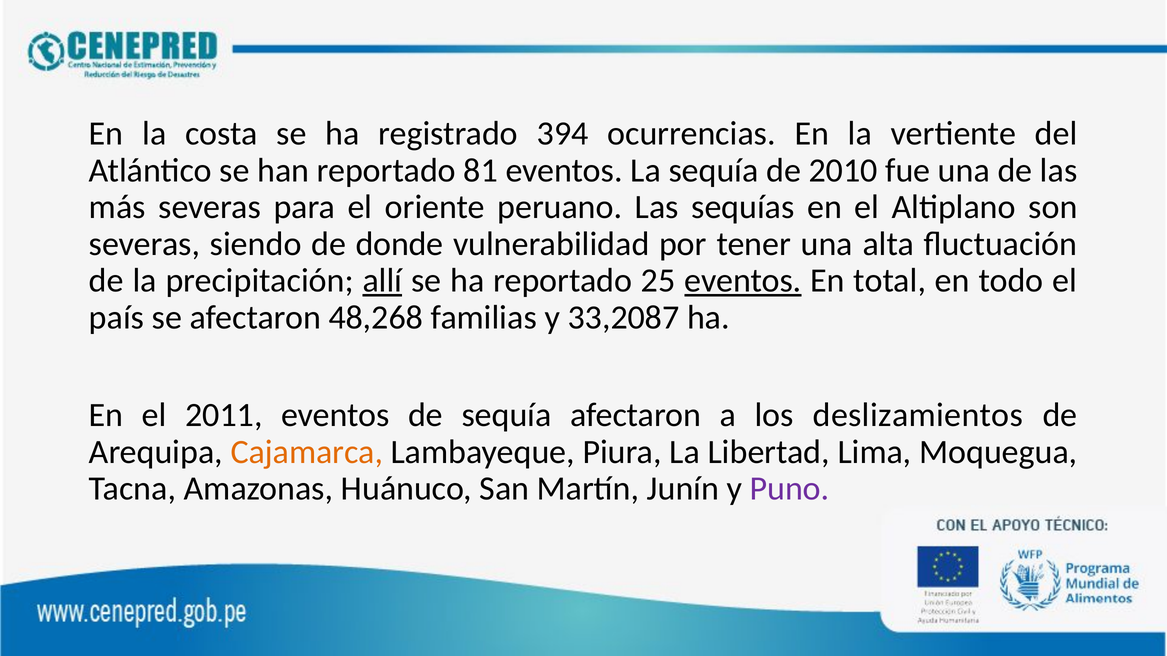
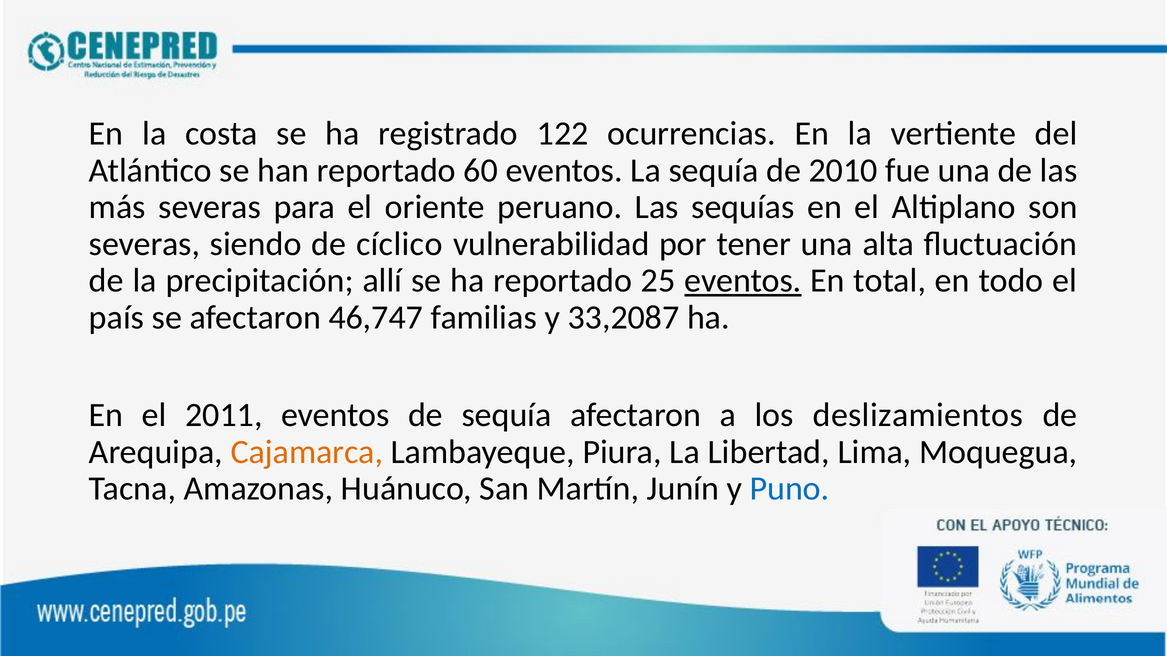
394: 394 -> 122 (563, 134)
81: 81 -> 60 (481, 170)
donde: donde -> cíclico (399, 244)
allí underline: present -> none (382, 281)
48,268: 48,268 -> 46,747 (376, 318)
Puno colour: purple -> blue (790, 489)
